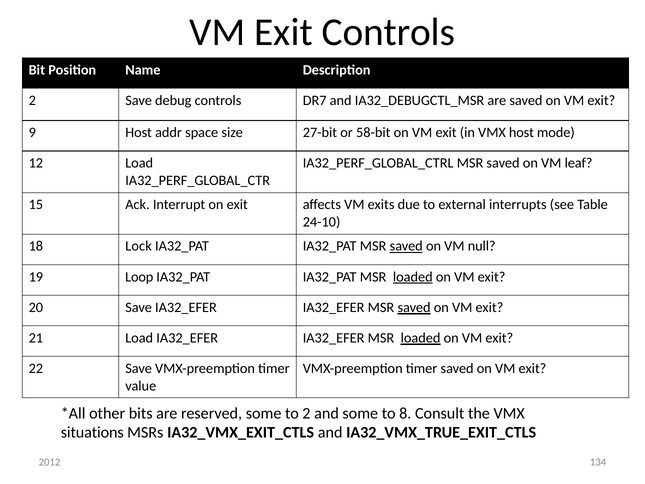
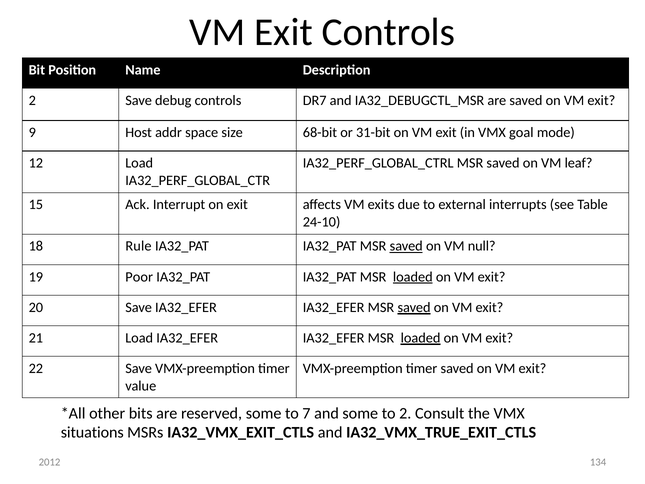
27-bit: 27-bit -> 68-bit (320, 133)
58-bit: 58-bit -> 31-bit (373, 133)
VMX host: host -> goal (521, 133)
Lock: Lock -> Rule (139, 246)
Loop: Loop -> Poor (139, 277)
to 2: 2 -> 7 (306, 413)
to 8: 8 -> 2 (405, 413)
